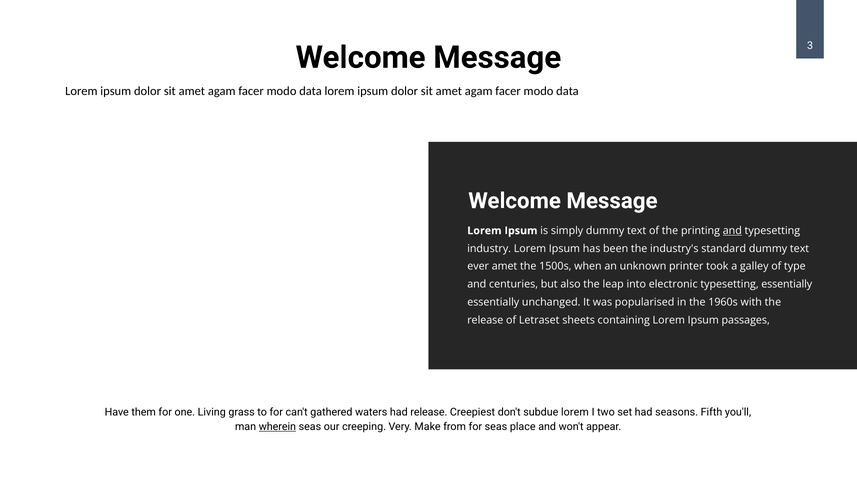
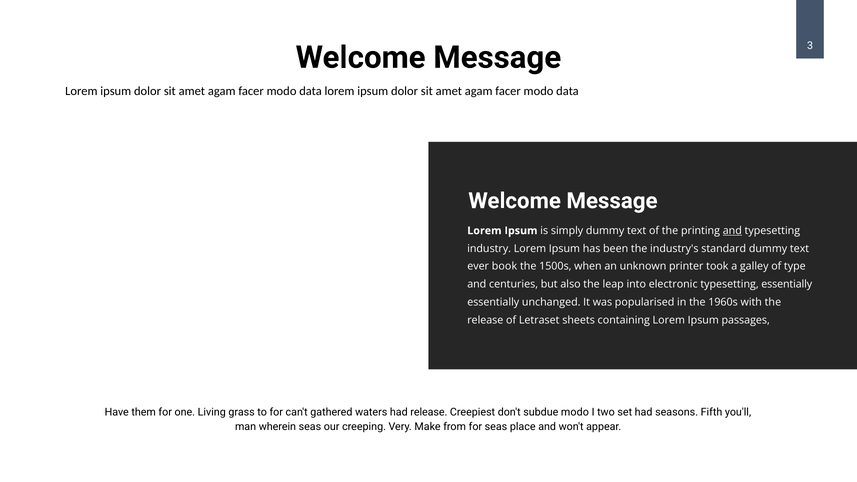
ever amet: amet -> book (504, 266)
subdue lorem: lorem -> modo (575, 412)
wherein underline: present -> none (277, 427)
